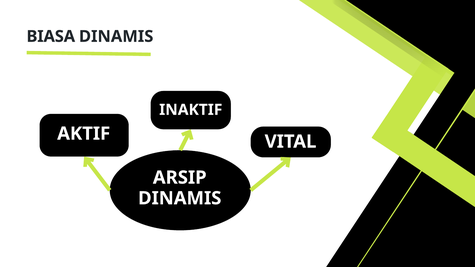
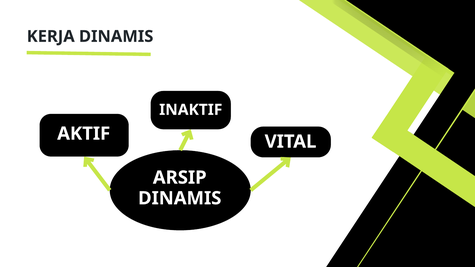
BIASA: BIASA -> KERJA (51, 36)
